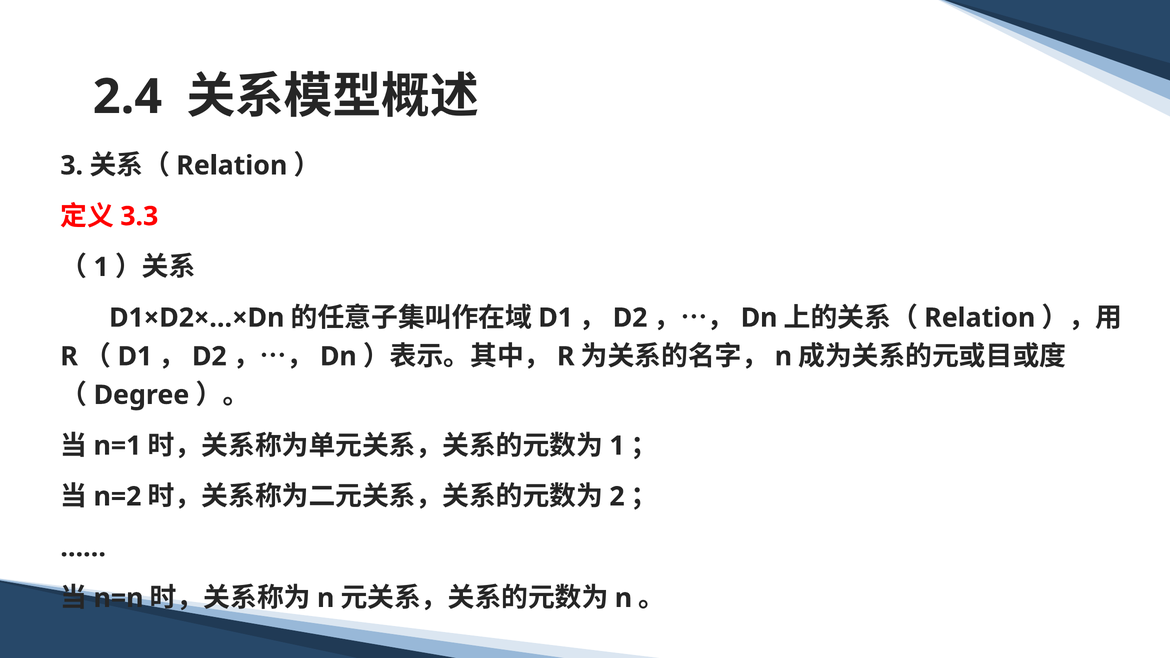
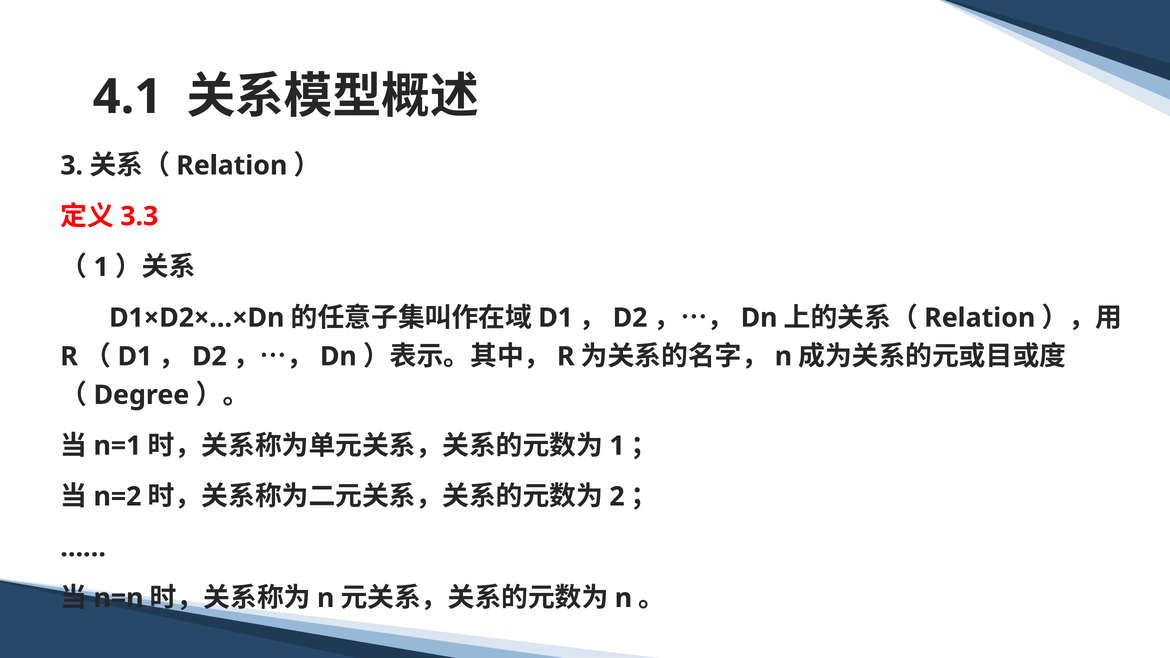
2.4: 2.4 -> 4.1 (127, 97)
